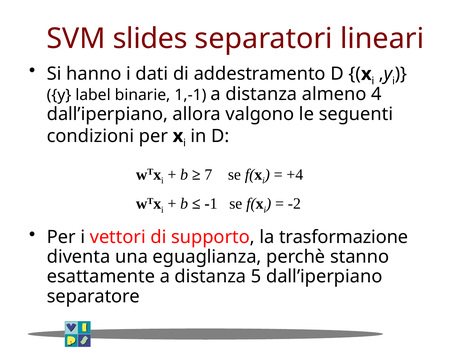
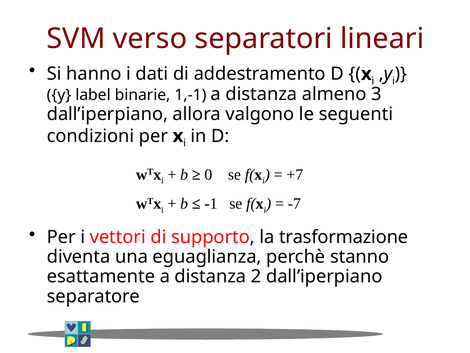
slides: slides -> verso (150, 39)
4: 4 -> 3 (376, 94)
7: 7 -> 0 (208, 174)
+4: +4 -> +7 (295, 174)
-2: -2 -> -7 (294, 203)
5: 5 -> 2 (256, 276)
